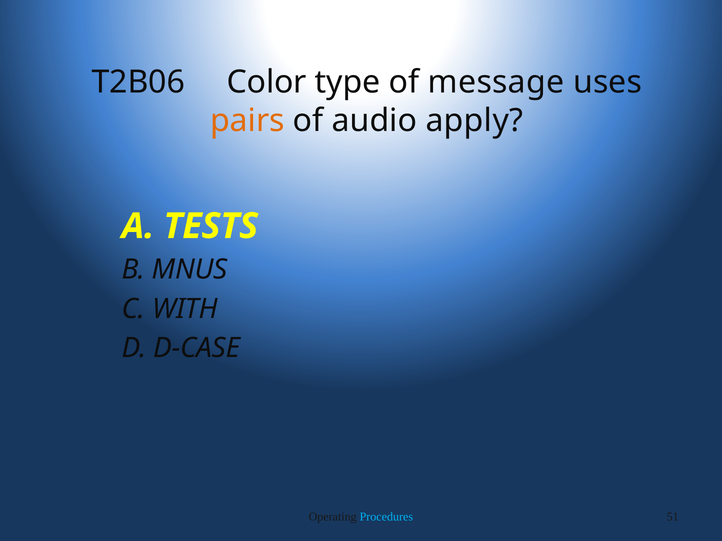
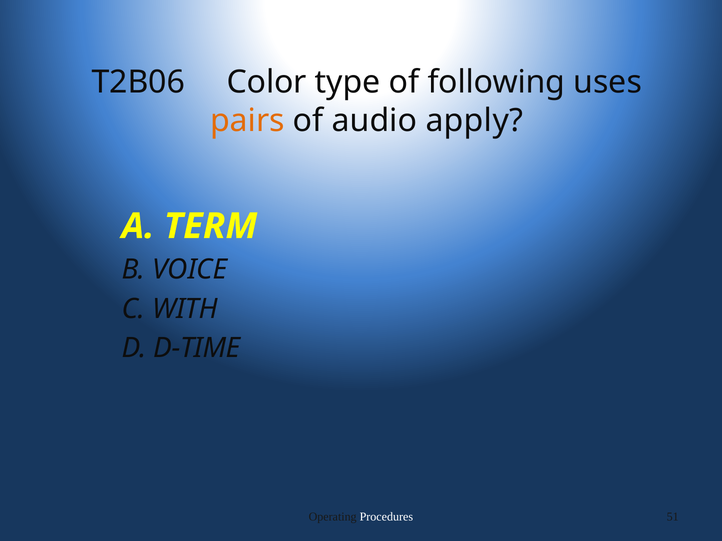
message: message -> following (496, 82)
TESTS: TESTS -> TERM (211, 226)
MNUS: MNUS -> VOICE (190, 270)
D-CASE: D-CASE -> D-TIME (197, 348)
Procedures colour: light blue -> white (386, 517)
